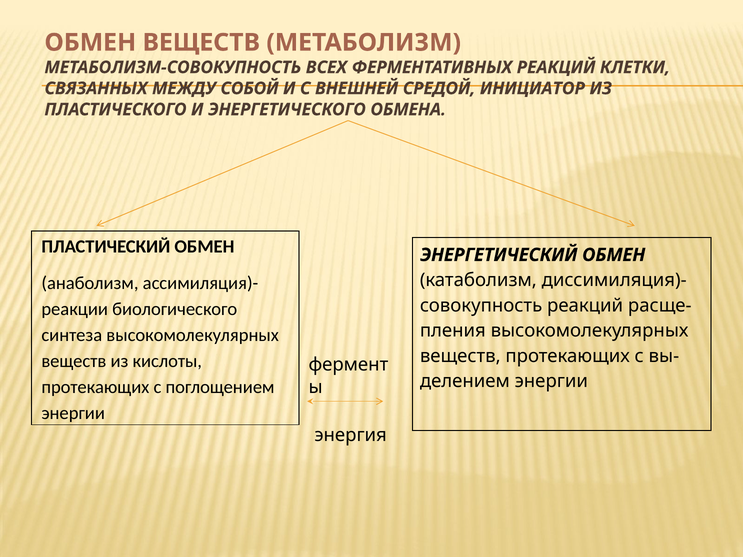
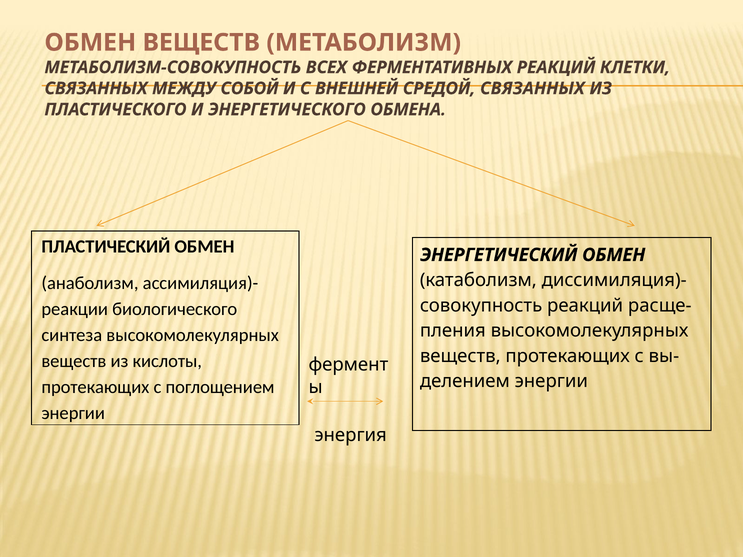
СРЕДОЙ ИНИЦИАТОР: ИНИЦИАТОР -> СВЯЗАННЫХ (532, 88)
